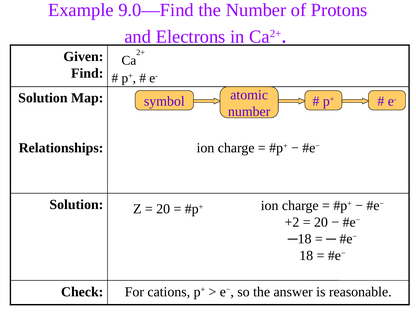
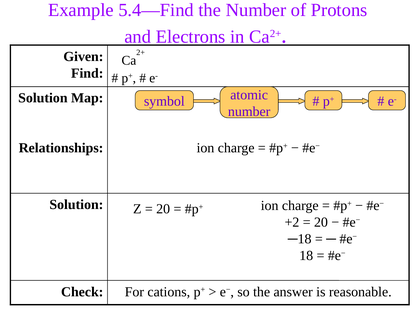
9.0—Find: 9.0—Find -> 5.4—Find (156, 10)
